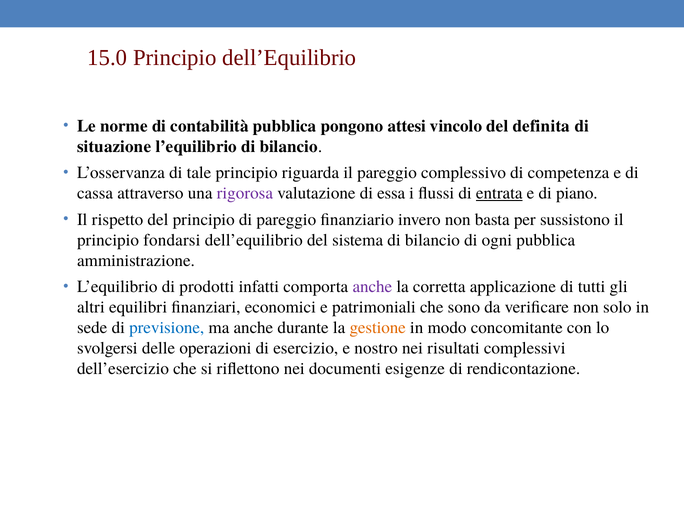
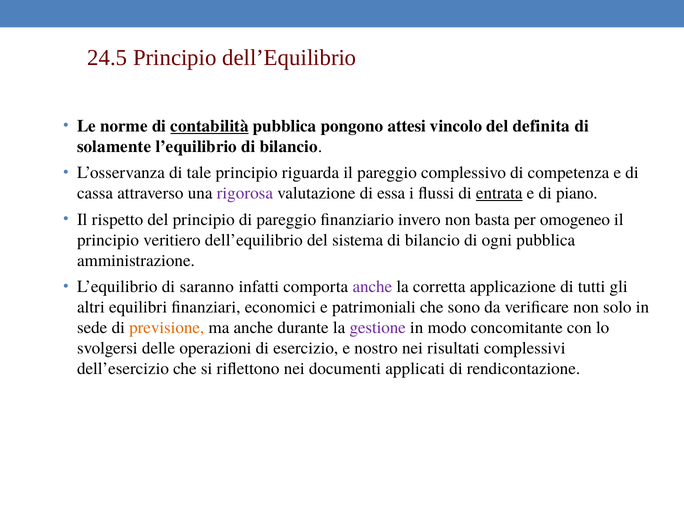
15.0: 15.0 -> 24.5 (107, 58)
contabilità underline: none -> present (210, 126)
situazione: situazione -> solamente (114, 146)
sussistono: sussistono -> omogeneo (575, 219)
fondarsi: fondarsi -> veritiero (172, 240)
prodotti: prodotti -> saranno (207, 287)
previsione colour: blue -> orange (167, 328)
gestione colour: orange -> purple (378, 328)
esigenze: esigenze -> applicati (415, 369)
